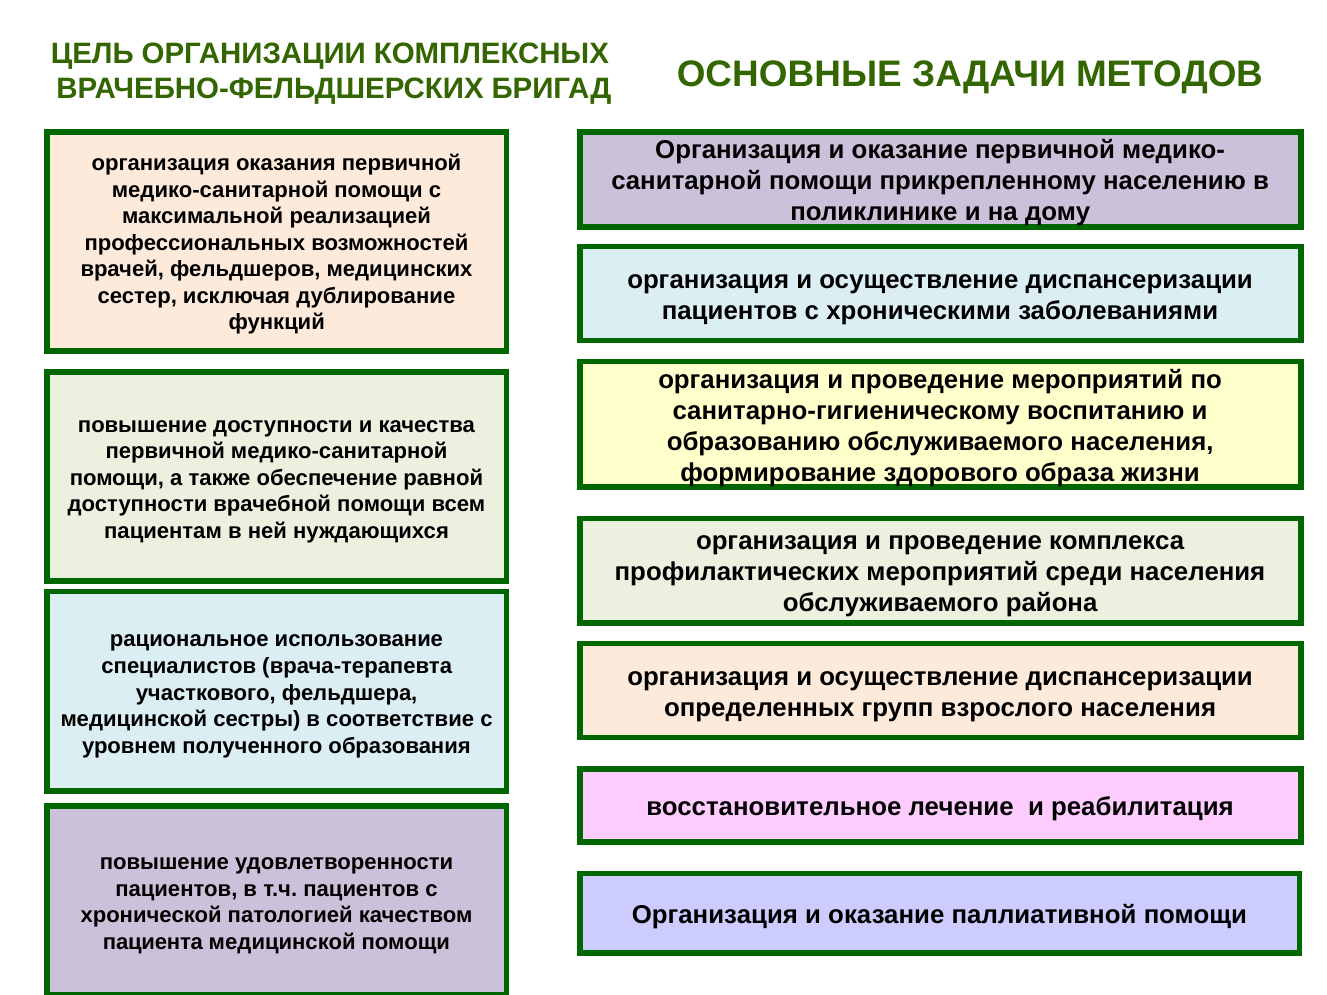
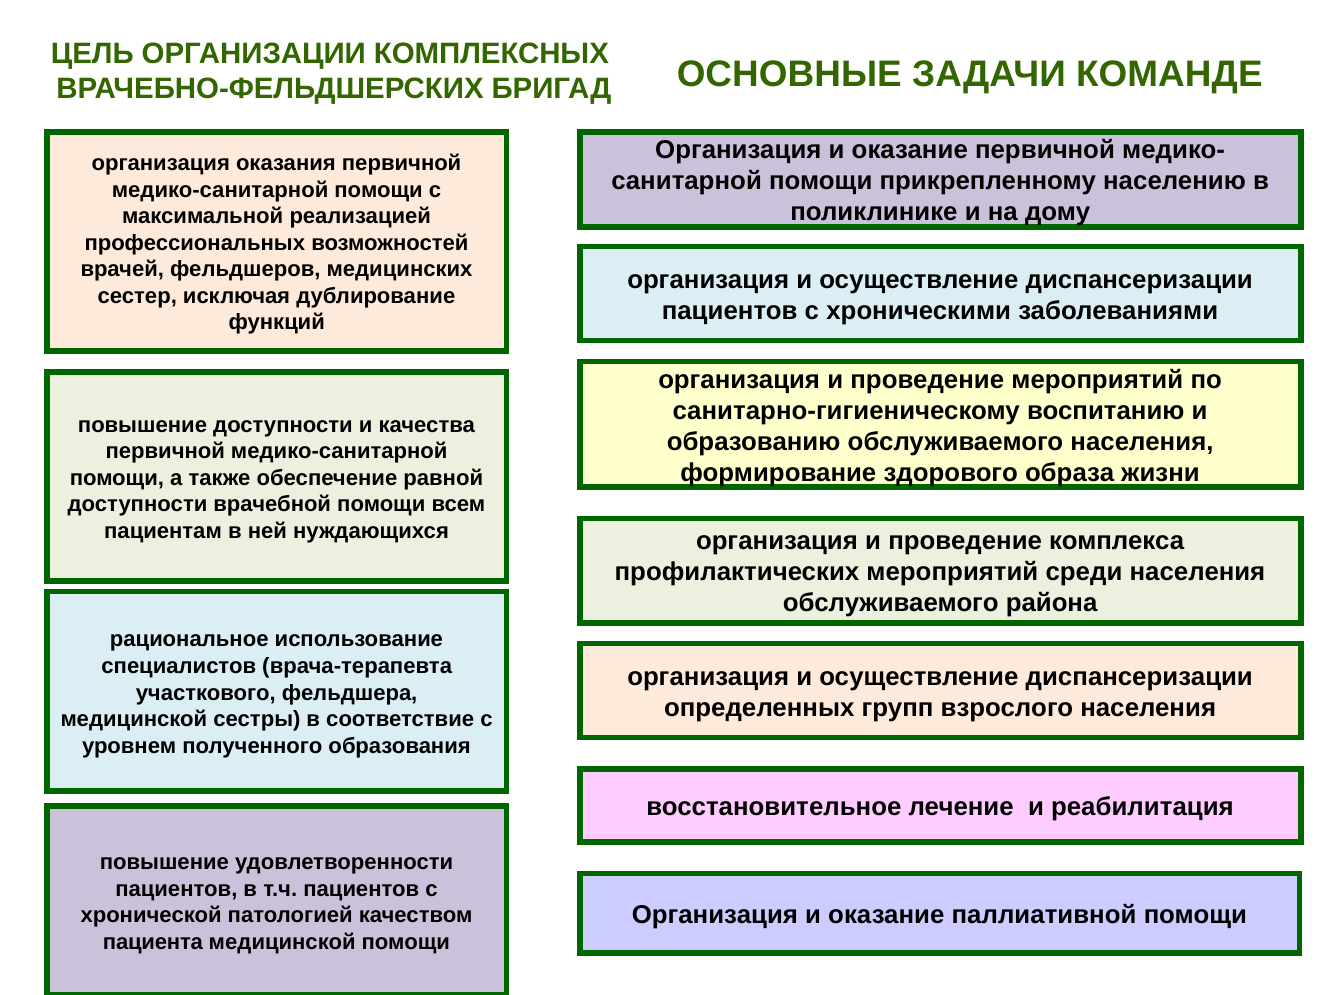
МЕТОДОВ: МЕТОДОВ -> КОМАНДЕ (1169, 75)
